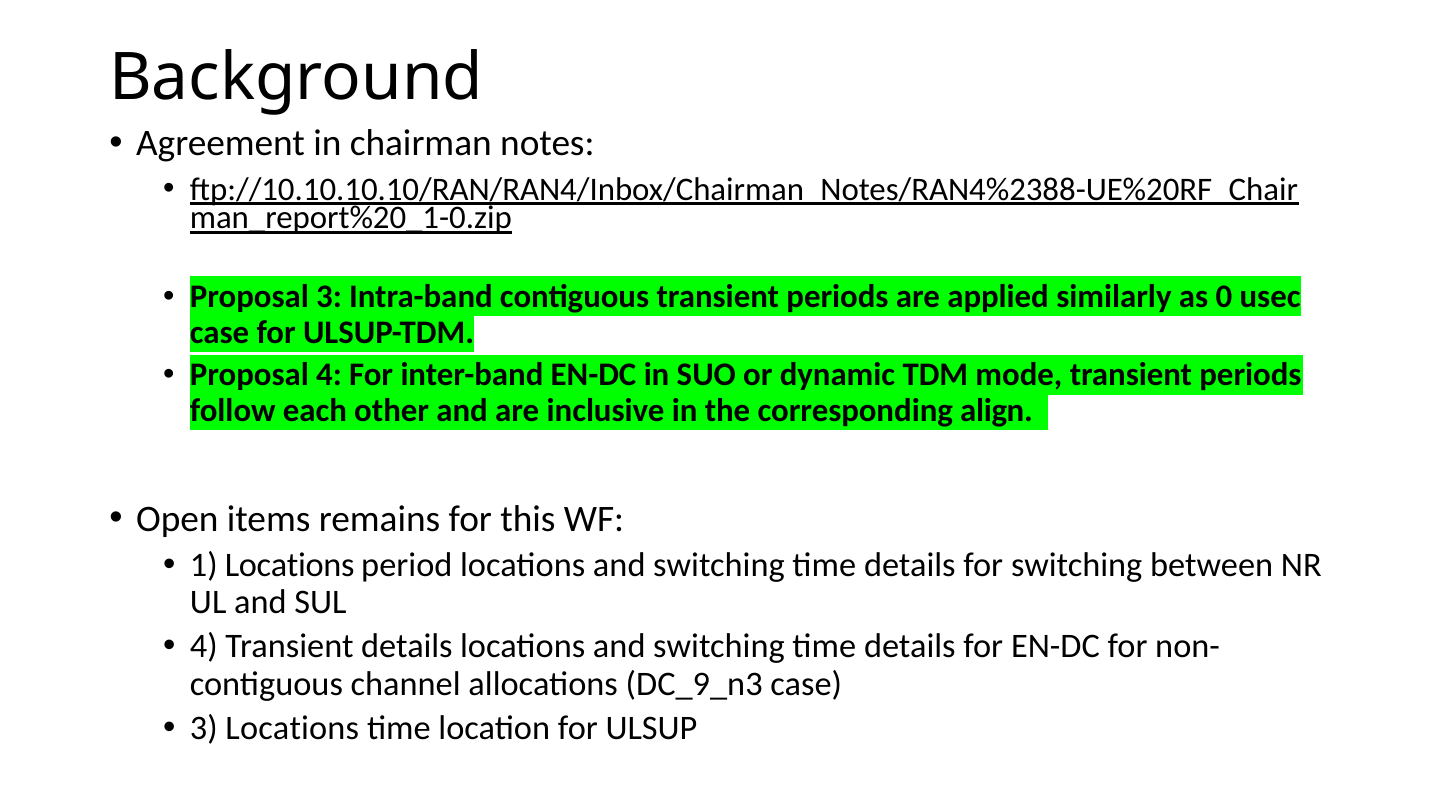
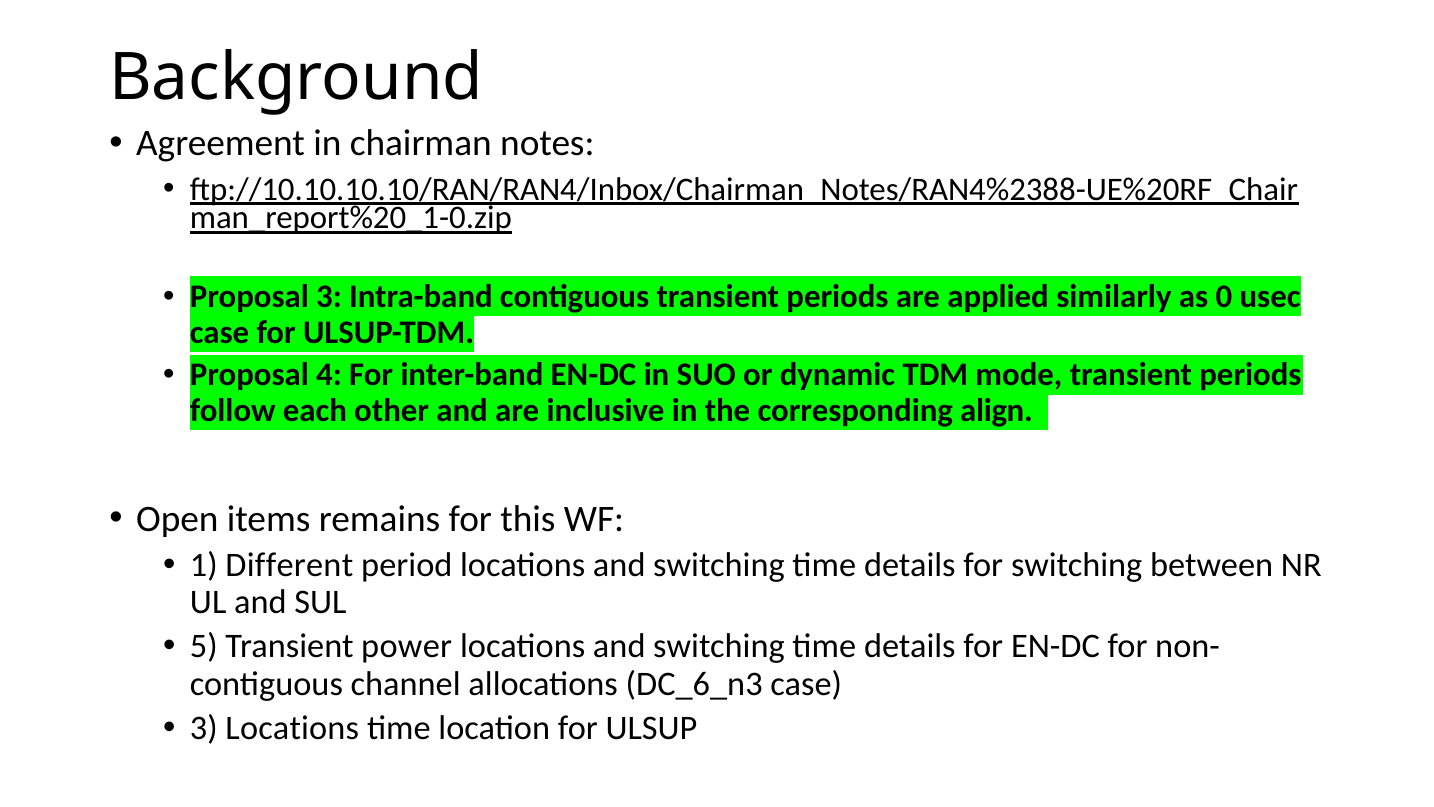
1 Locations: Locations -> Different (289, 565)
4: 4 -> 5 (204, 646)
Transient details: details -> power (407, 646)
DC_9_n3: DC_9_n3 -> DC_6_n3 (694, 683)
